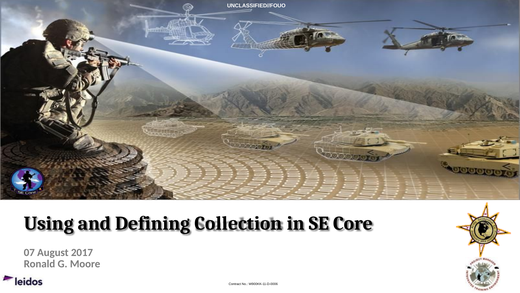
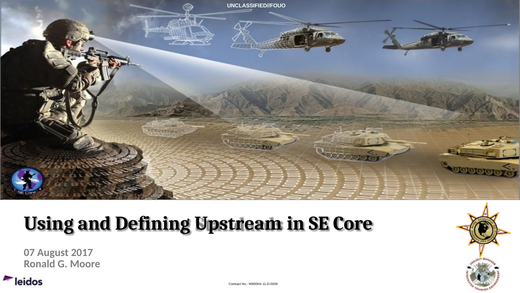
Collection: Collection -> Upstream (238, 223)
